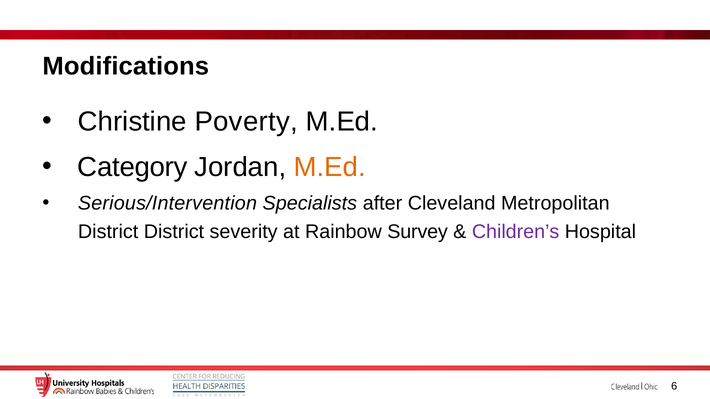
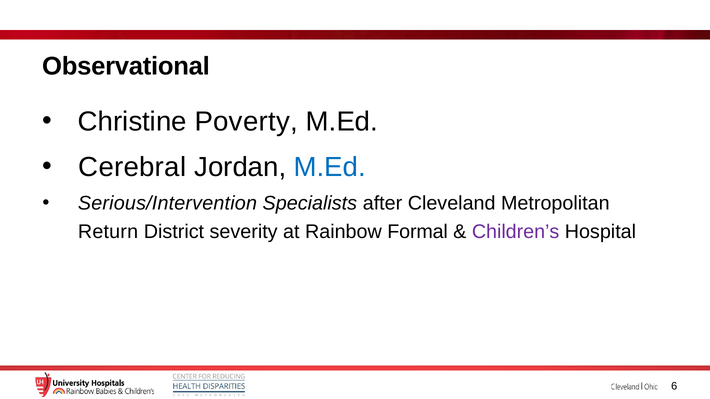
Modifications: Modifications -> Observational (126, 66)
Category: Category -> Cerebral (132, 167)
M.Ed colour: orange -> blue (330, 167)
District: District -> Return (108, 232)
Survey: Survey -> Formal (418, 232)
